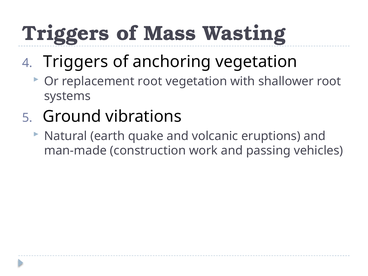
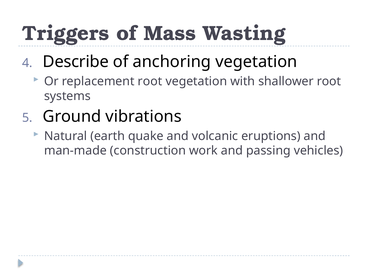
Triggers: Triggers -> Describe (76, 62)
